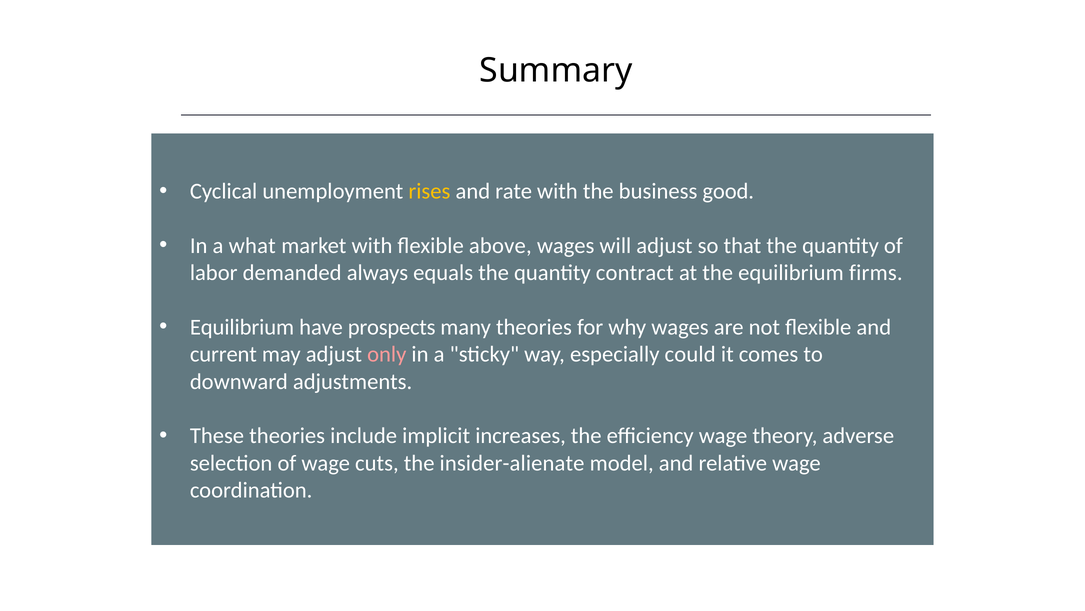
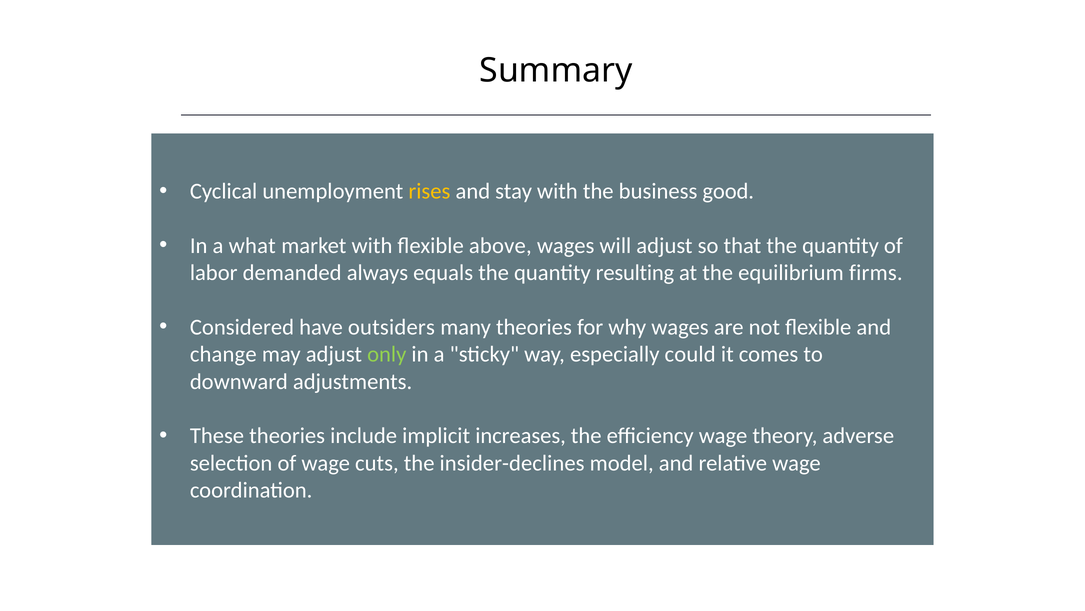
rate: rate -> stay (514, 191)
contract: contract -> resulting (635, 273)
Equilibrium: Equilibrium -> Considered (242, 327)
prospects: prospects -> outsiders (391, 327)
current: current -> change (223, 354)
only colour: pink -> light green (387, 354)
insider-alienate: insider-alienate -> insider-declines (512, 463)
